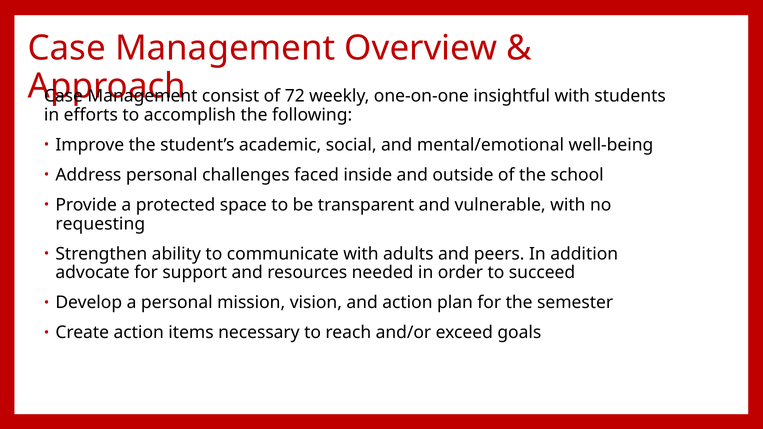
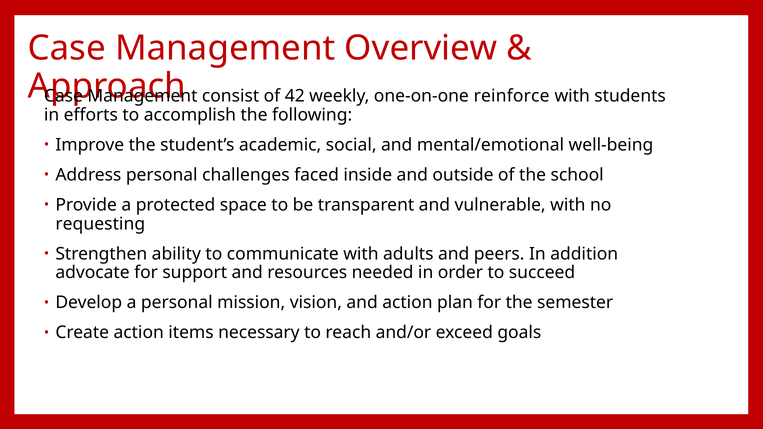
72: 72 -> 42 (295, 96)
insightful: insightful -> reinforce (512, 96)
